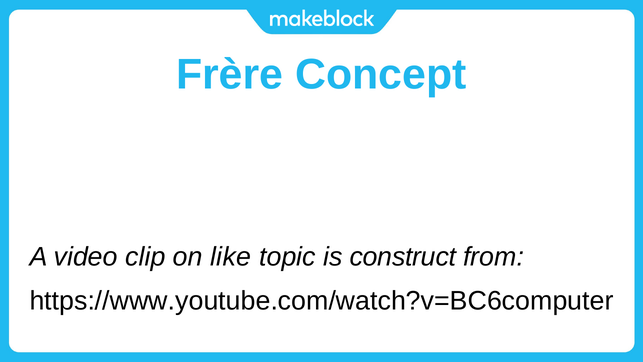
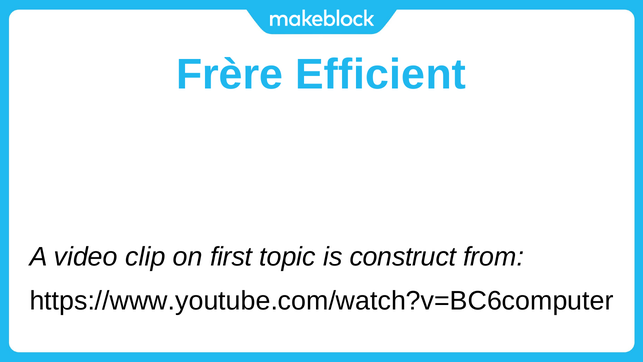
Concept: Concept -> Efficient (381, 74)
like: like -> first (231, 257)
